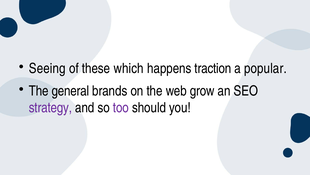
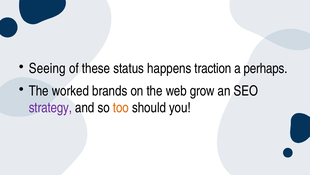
which: which -> status (129, 68)
popular: popular -> perhaps (266, 68)
general: general -> worked (70, 91)
too colour: purple -> orange (121, 107)
